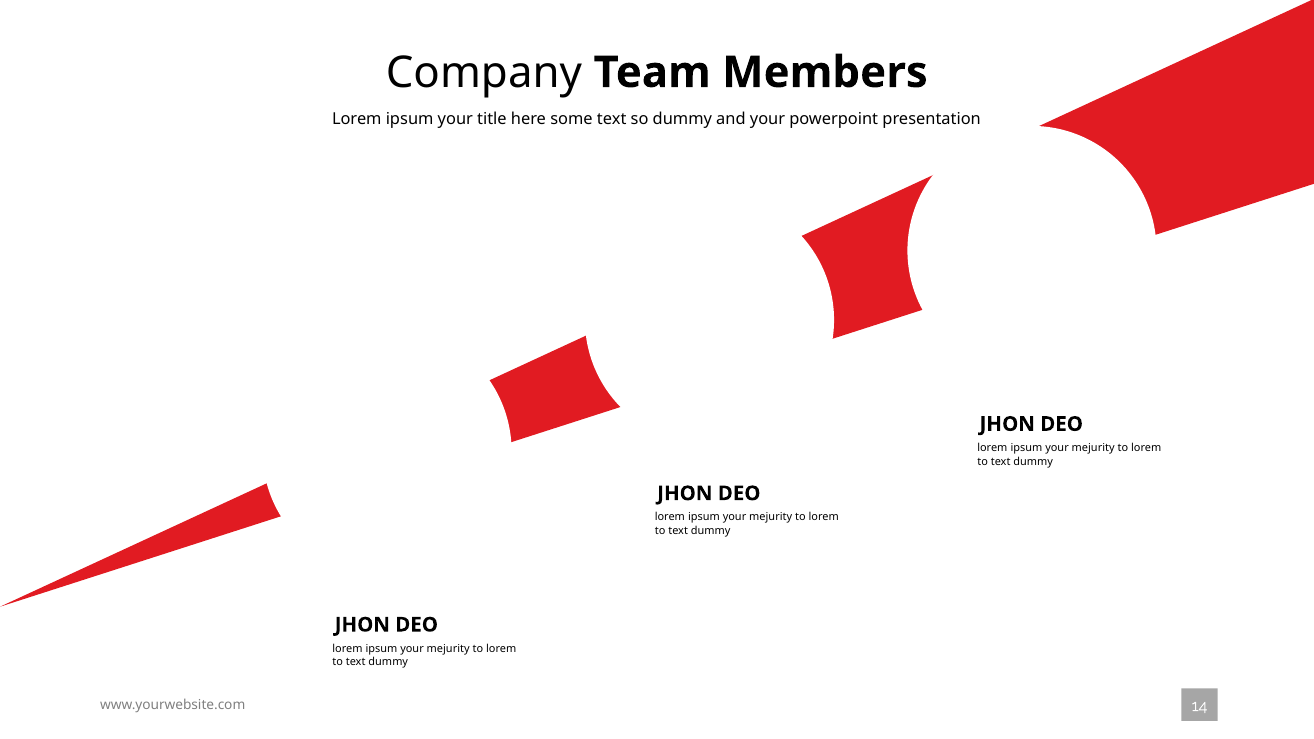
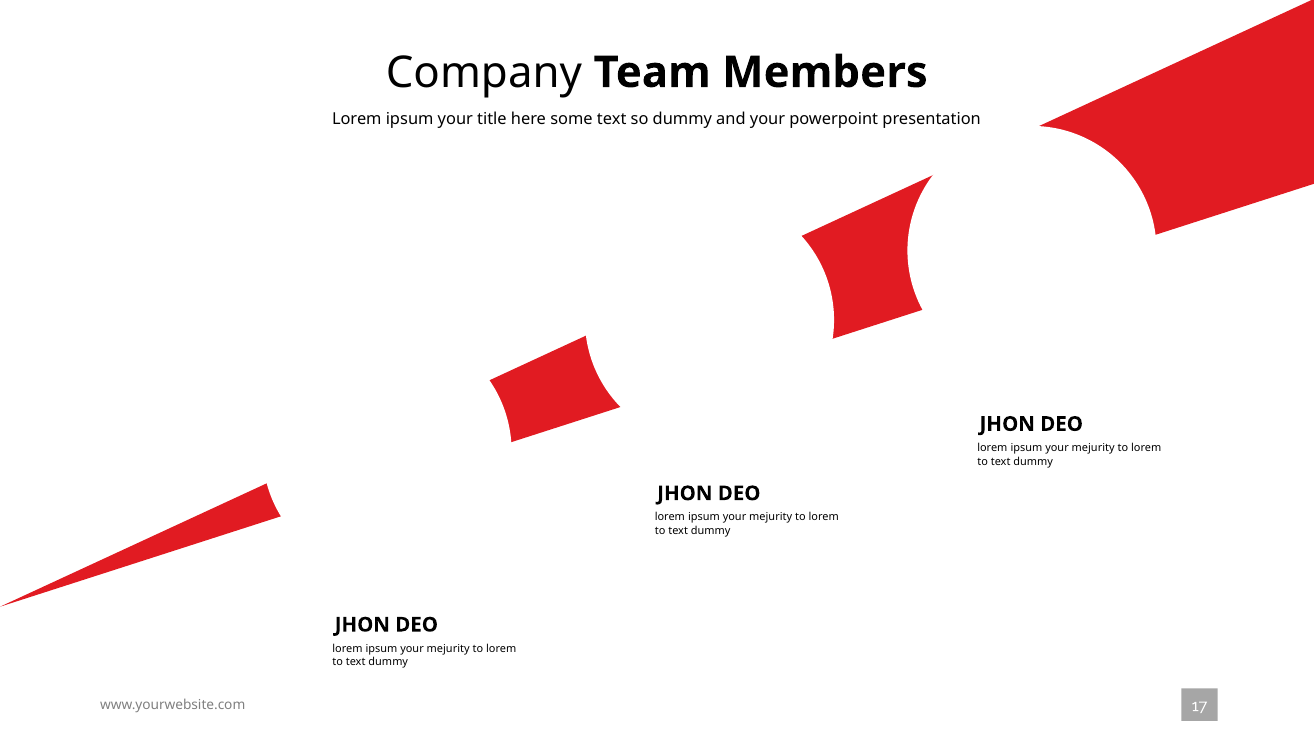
14: 14 -> 17 (1200, 706)
